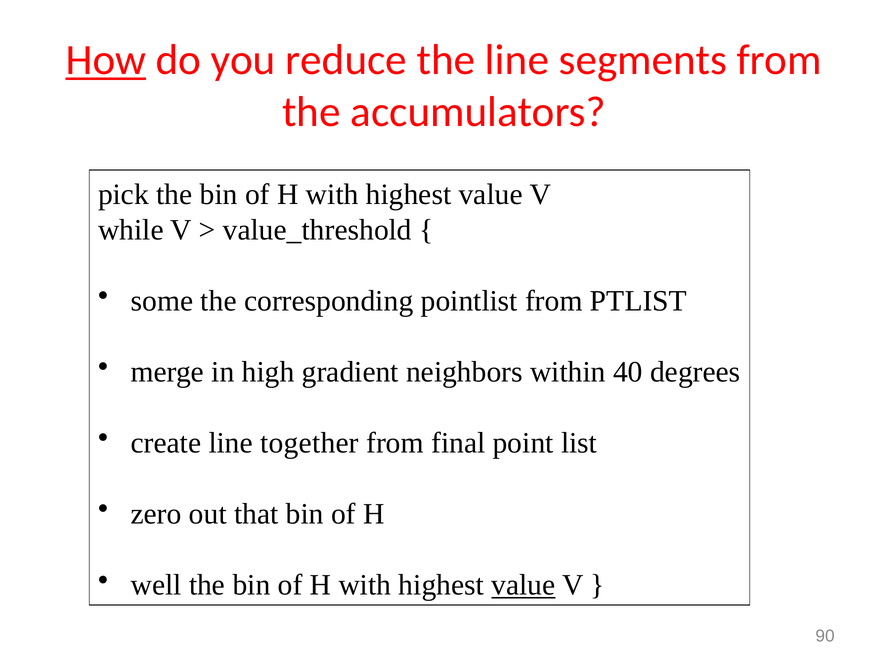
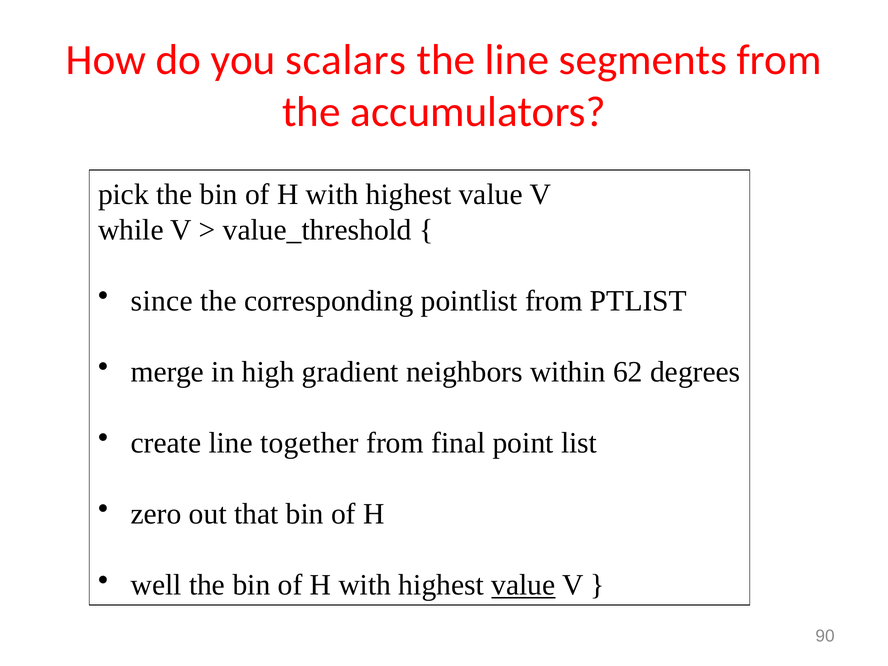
How underline: present -> none (106, 60)
reduce: reduce -> scalars (346, 60)
some: some -> since (162, 301)
40: 40 -> 62 (628, 372)
